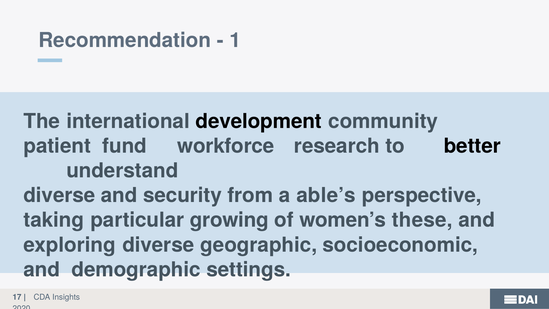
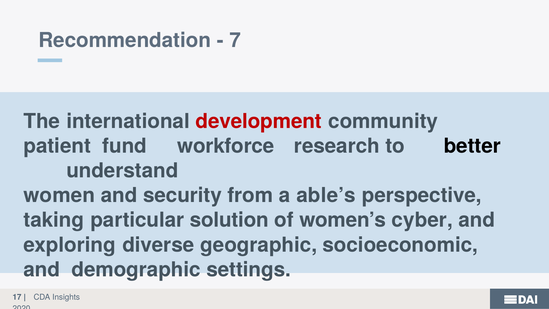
1: 1 -> 7 (235, 40)
development colour: black -> red (259, 121)
diverse: diverse -> women (59, 195)
growing: growing -> solution (229, 220)
these: these -> cyber (422, 220)
